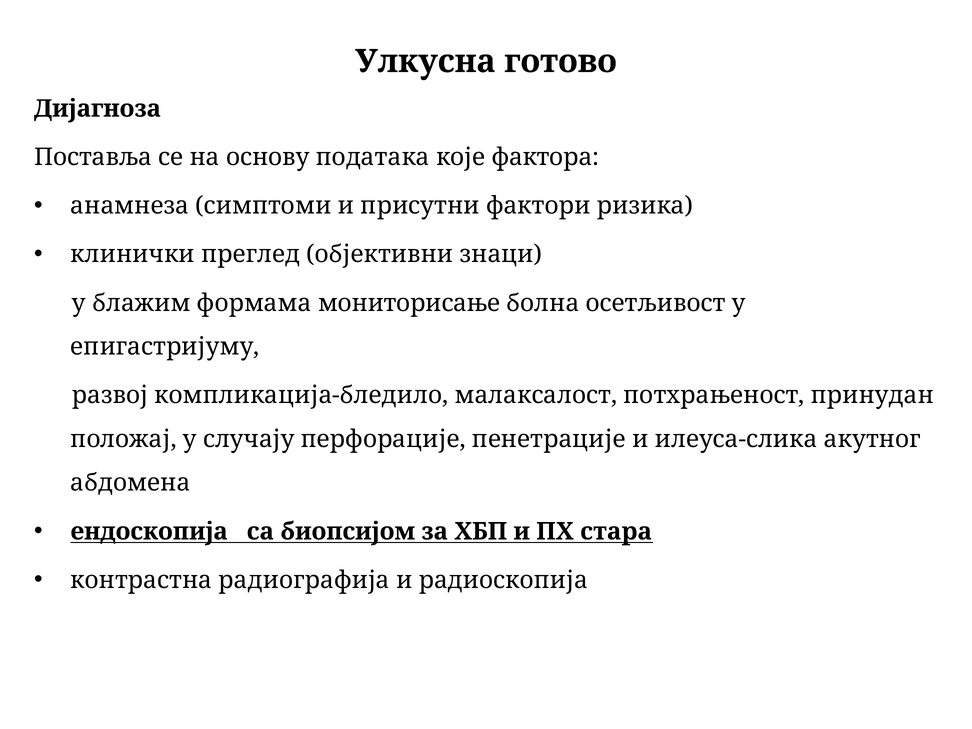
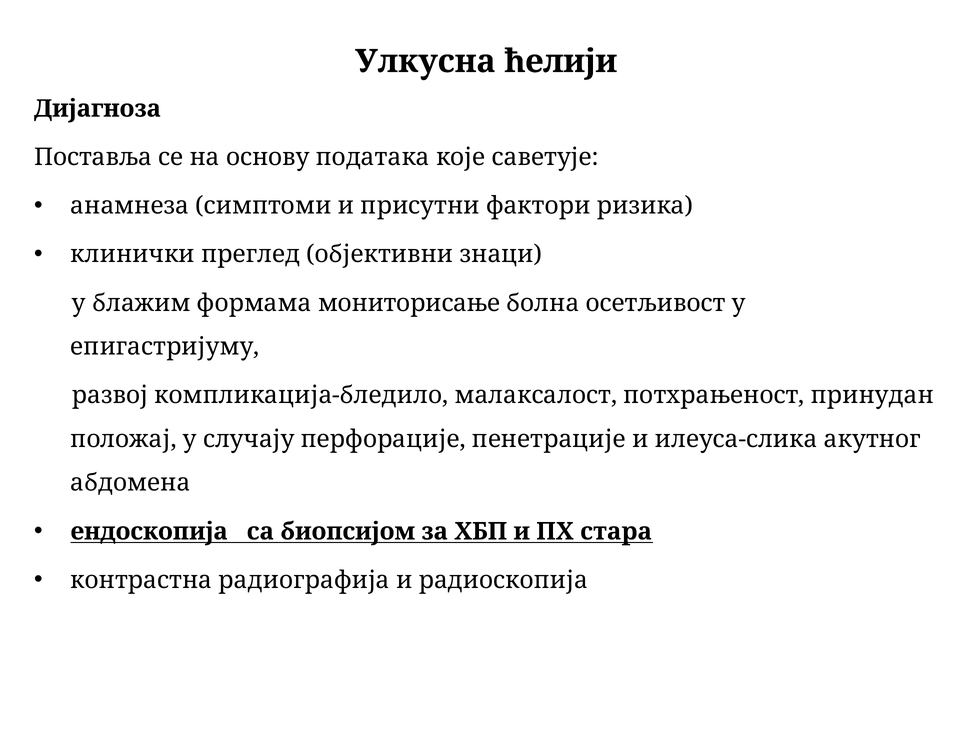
готово: готово -> ћелији (561, 61)
фактора: фактора -> саветује (545, 157)
